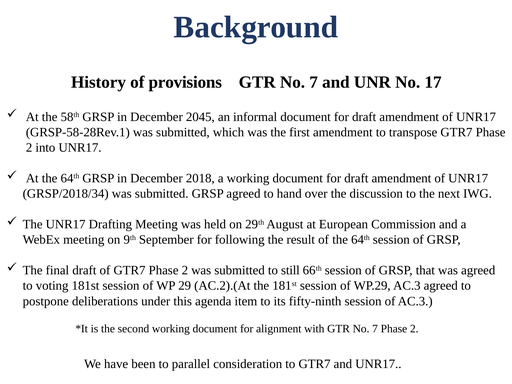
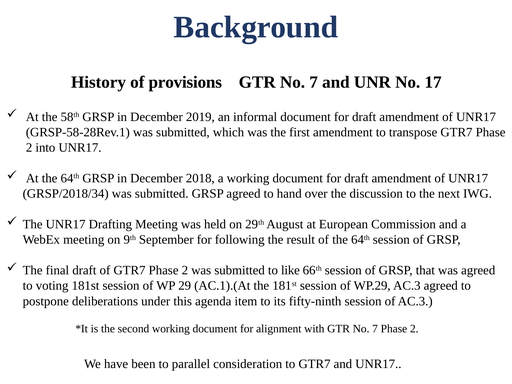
2045: 2045 -> 2019 (200, 117)
still: still -> like (290, 270)
AC.2).(At: AC.2).(At -> AC.1).(At (222, 286)
